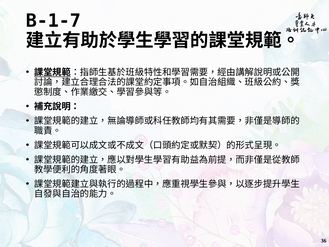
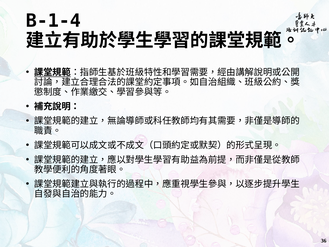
B-1-7: B-1-7 -> B-1-4 (53, 21)
